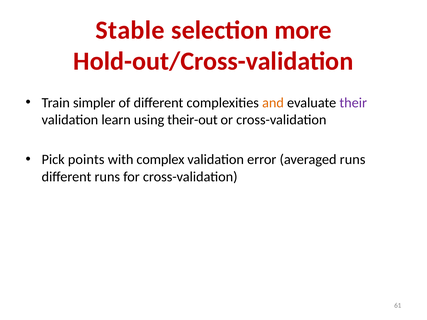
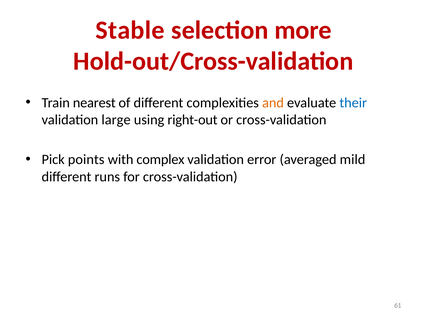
simpler: simpler -> nearest (94, 103)
their colour: purple -> blue (353, 103)
learn: learn -> large (116, 120)
their-out: their-out -> right-out (193, 120)
averaged runs: runs -> mild (353, 160)
